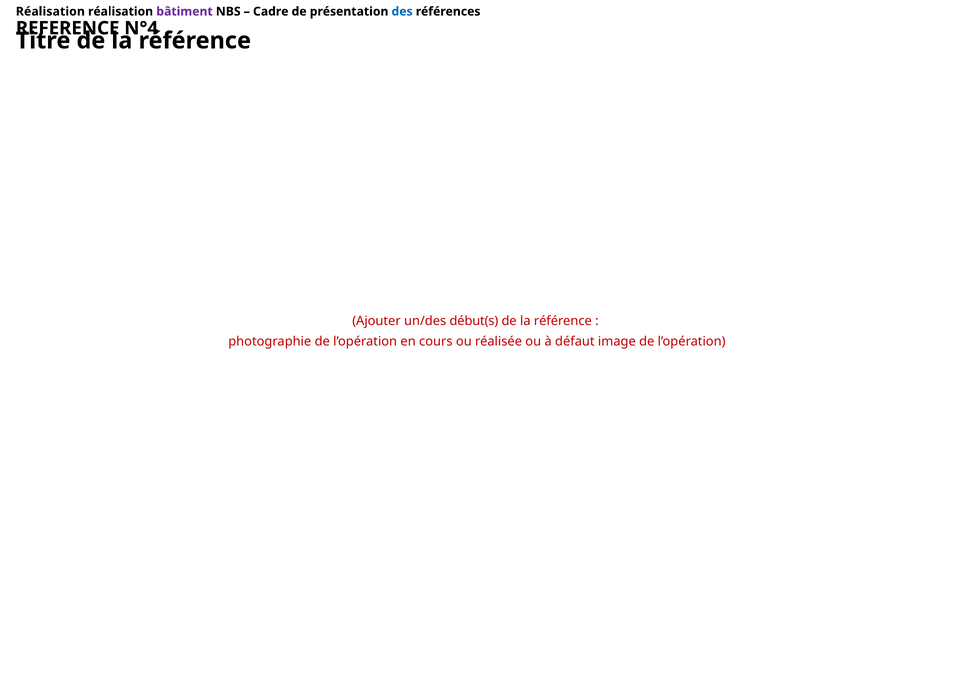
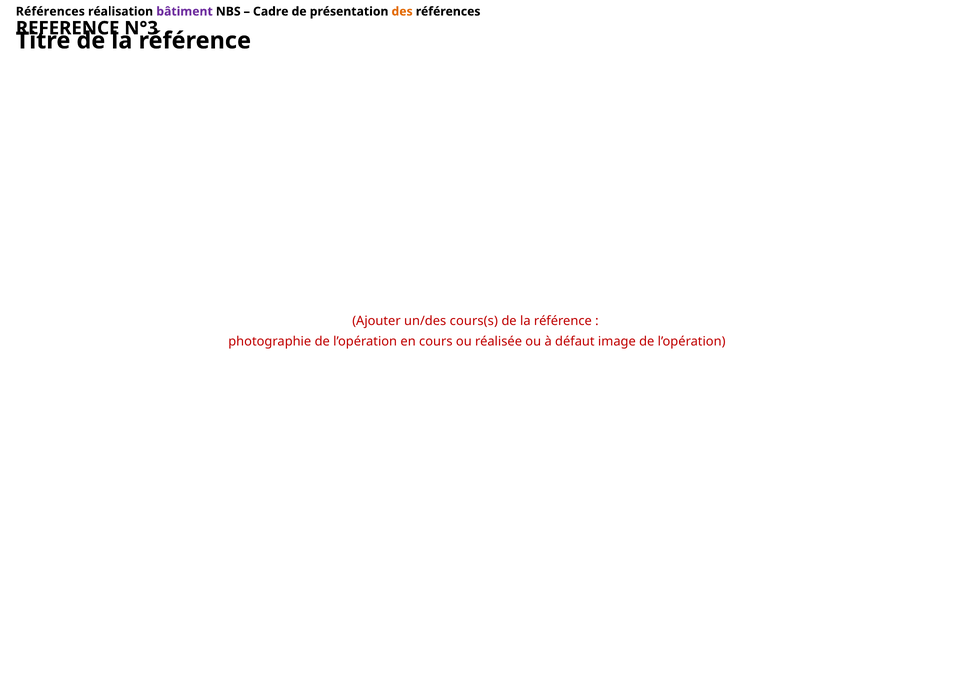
Réalisation: Réalisation -> Références (50, 12)
des colour: blue -> orange (402, 12)
N°4: N°4 -> N°3 (141, 28)
début(s: début(s -> cours(s (474, 321)
